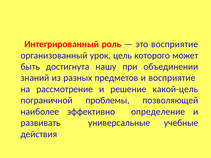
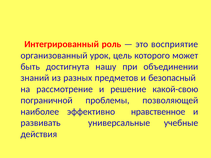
и восприятие: восприятие -> безопасный (172, 78)
какой-цель: какой-цель -> какой-свою (175, 89)
определение: определение -> нравственное (158, 112)
